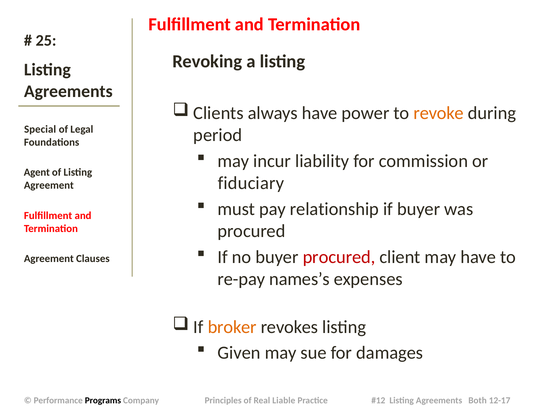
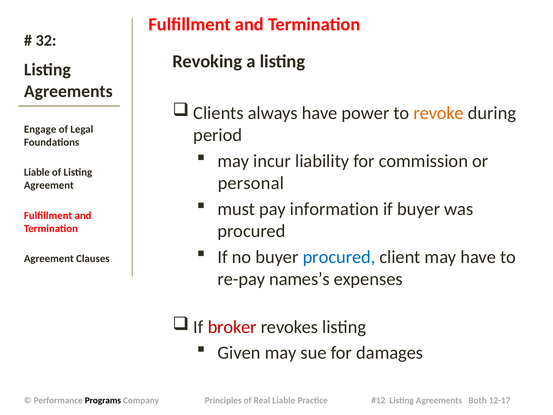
25: 25 -> 32 (46, 40)
Special: Special -> Engage (40, 129)
Agent: Agent -> Liable (37, 172)
fiduciary: fiduciary -> personal (251, 183)
relationship: relationship -> information (334, 209)
procured colour: red -> blue (339, 257)
broker colour: orange -> red (232, 327)
